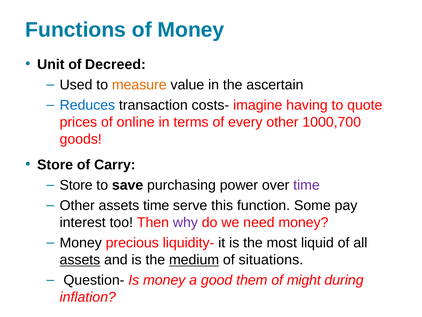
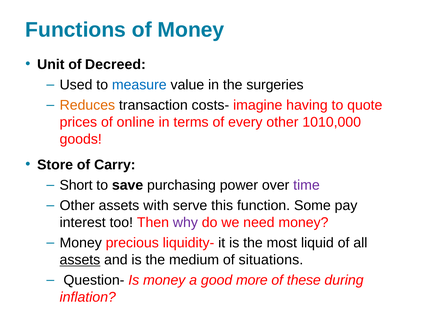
measure colour: orange -> blue (139, 85)
ascertain: ascertain -> surgeries (275, 85)
Reduces colour: blue -> orange (87, 105)
1000,700: 1000,700 -> 1010,000 (332, 122)
Store: Store -> Short (76, 185)
assets time: time -> with (156, 205)
medium underline: present -> none (194, 259)
them: them -> more (252, 280)
might: might -> these (304, 280)
